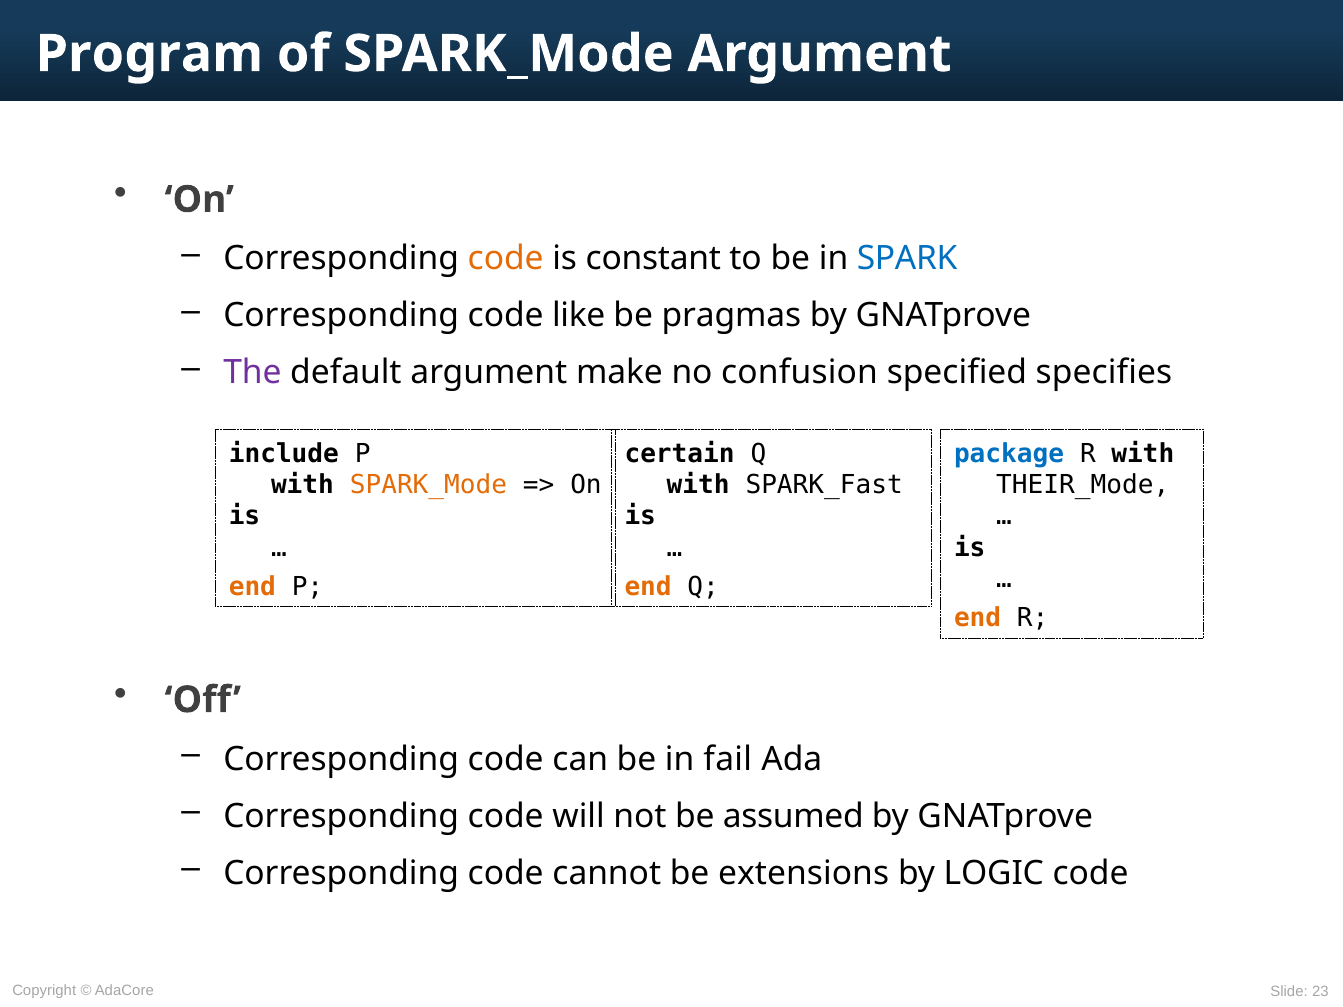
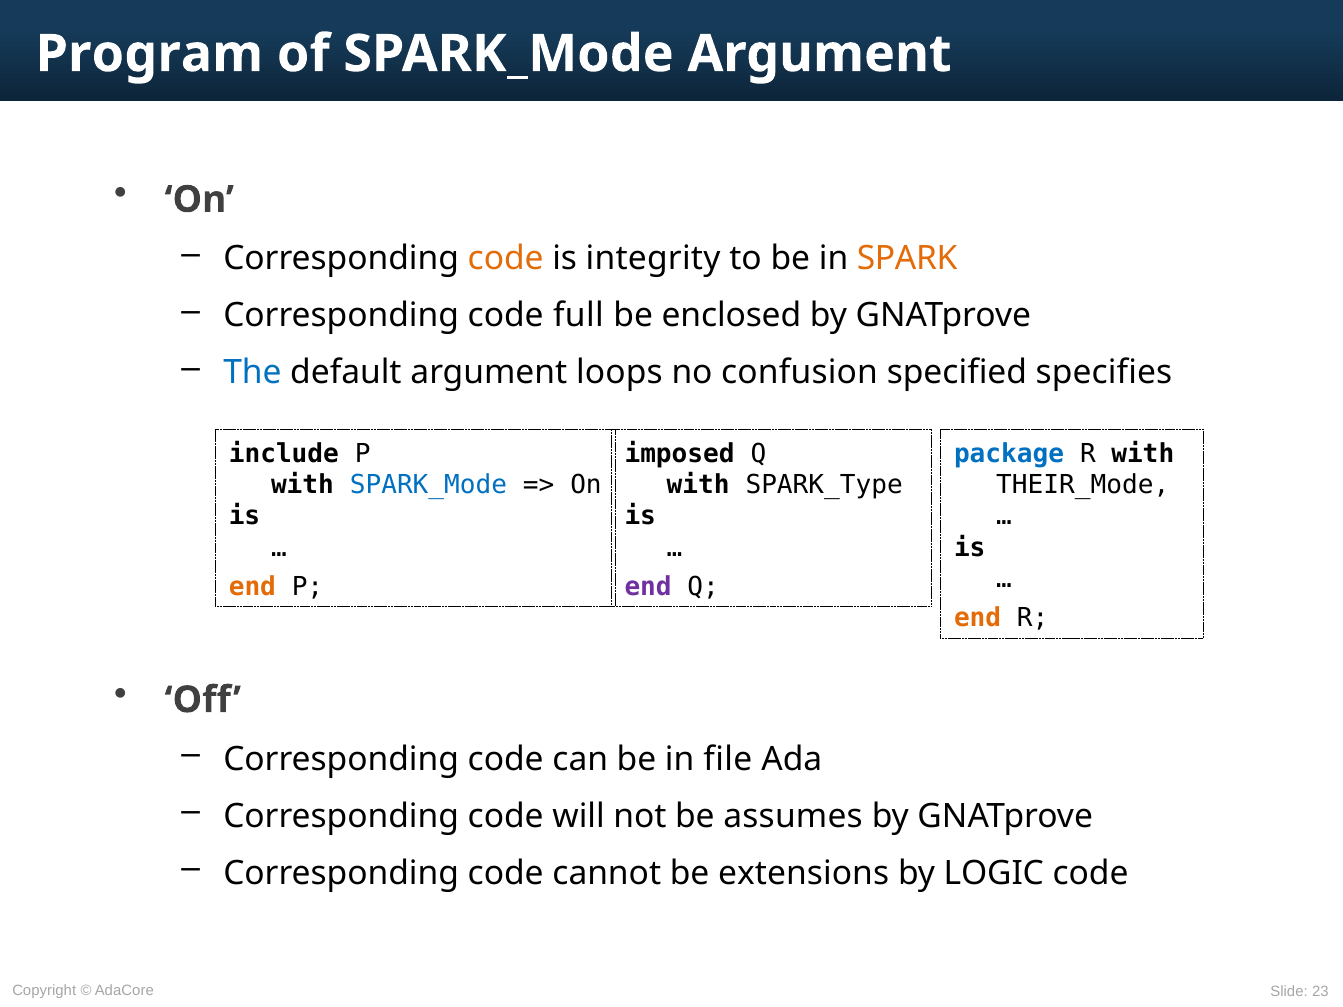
constant: constant -> integrity (653, 259)
SPARK colour: blue -> orange (907, 259)
like: like -> full (578, 316)
pragmas: pragmas -> enclosed (731, 316)
The colour: purple -> blue (252, 373)
make: make -> loops (619, 373)
certain: certain -> imposed (680, 454)
SPARK_Mode colour: orange -> blue (428, 485)
SPARK_Fast: SPARK_Fast -> SPARK_Type (824, 485)
end colour: orange -> purple (648, 587)
fail: fail -> file (728, 759)
assumed: assumed -> assumes (793, 816)
